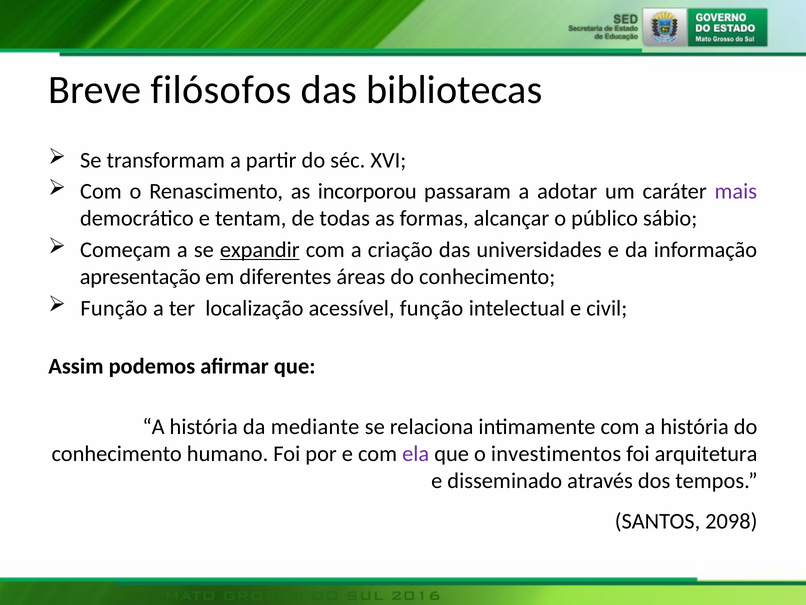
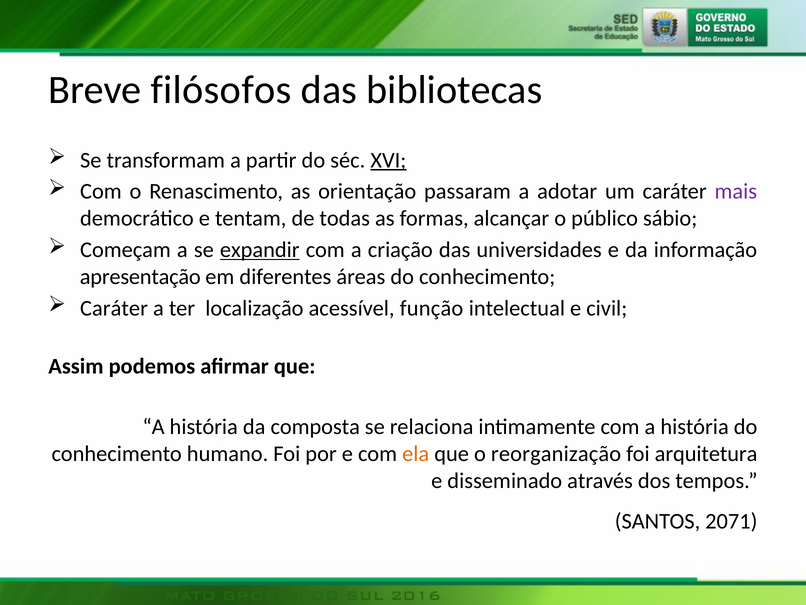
XVI underline: none -> present (388, 160)
incorporou: incorporou -> orientação (367, 191)
Função: Função -> Caráter (114, 308)
mediante: mediante -> composta (315, 427)
ela colour: purple -> orange (416, 453)
investimentos: investimentos -> reorganização (556, 453)
2098: 2098 -> 2071 (731, 521)
